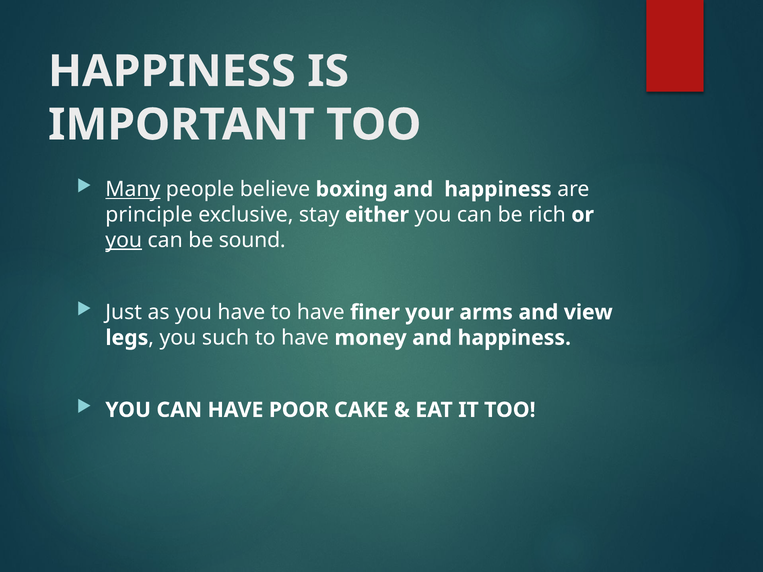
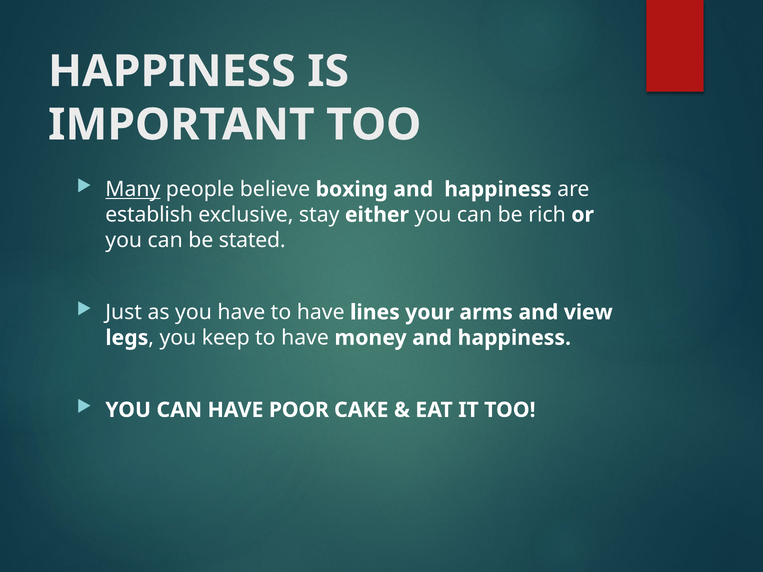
principle: principle -> establish (149, 215)
you underline: present -> none (124, 240)
sound: sound -> stated (252, 240)
finer: finer -> lines (375, 312)
such: such -> keep (226, 338)
